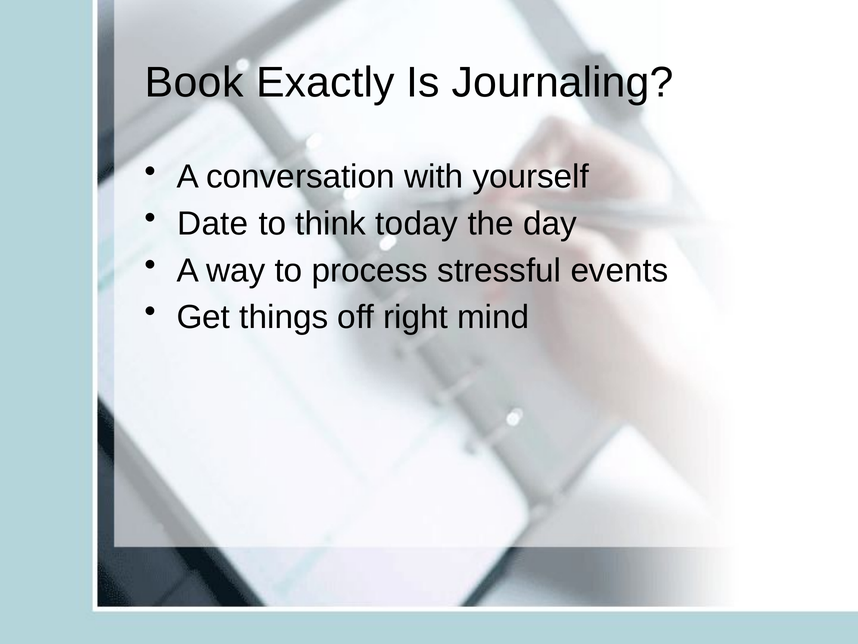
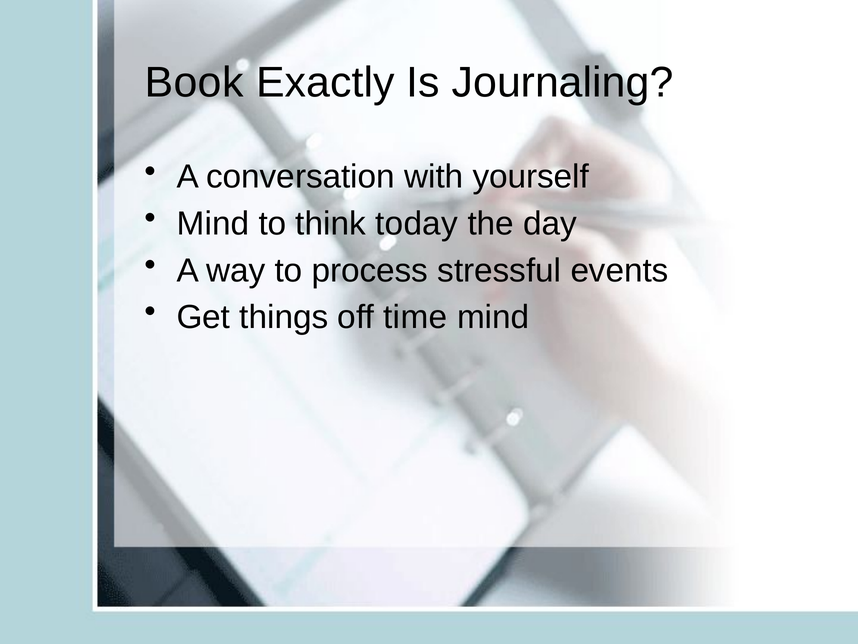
Date: Date -> Mind (213, 224)
right: right -> time (415, 317)
